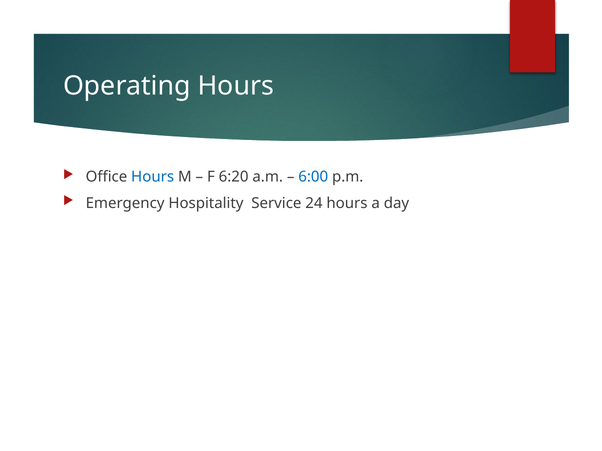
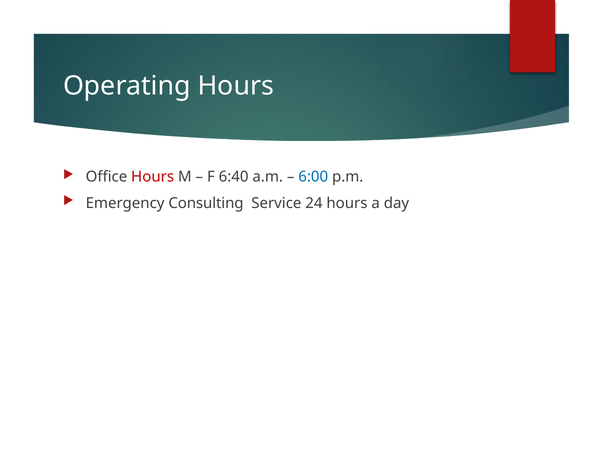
Hours colour: blue -> red (153, 177)
6:20: 6:20 -> 6:40 (234, 177)
Hospitality: Hospitality -> Consulting (206, 203)
